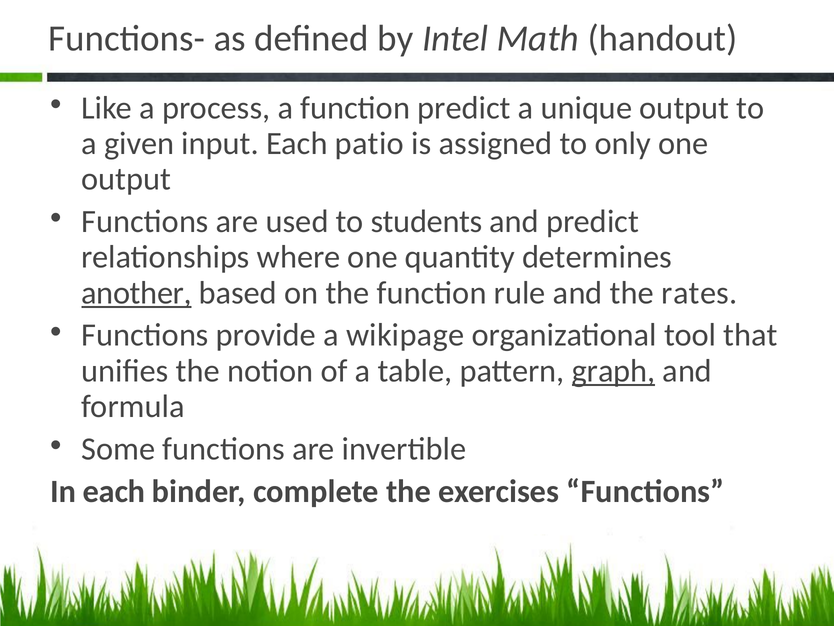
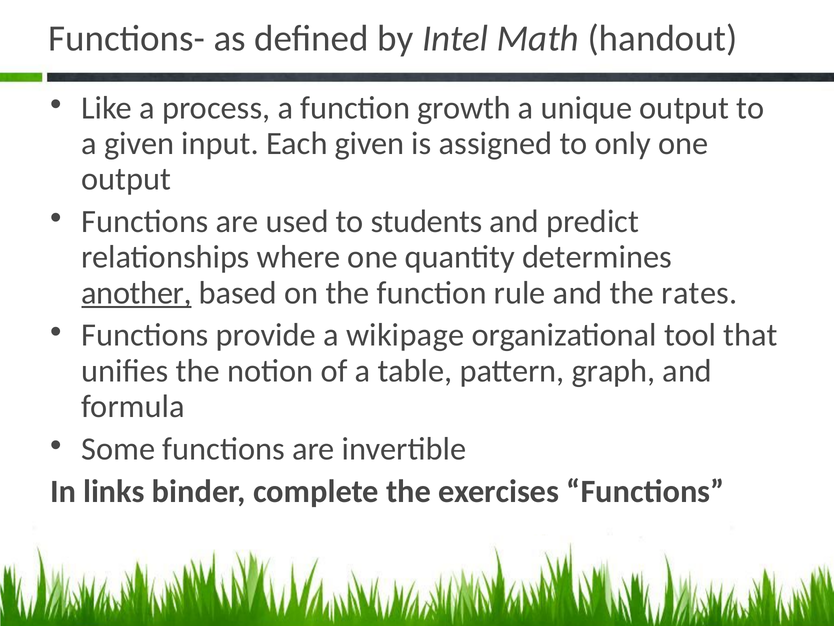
function predict: predict -> growth (464, 108)
Each patio: patio -> given (370, 143)
graph underline: present -> none (614, 371)
In each: each -> links (114, 491)
